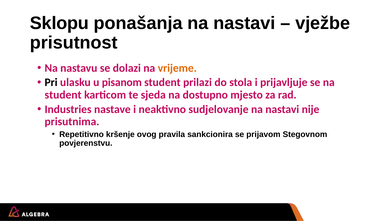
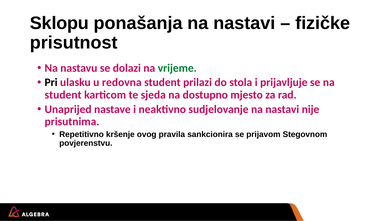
vježbe: vježbe -> fizičke (323, 23)
vrijeme colour: orange -> green (177, 68)
pisanom: pisanom -> redovna (122, 82)
Industries: Industries -> Unaprijed (68, 109)
